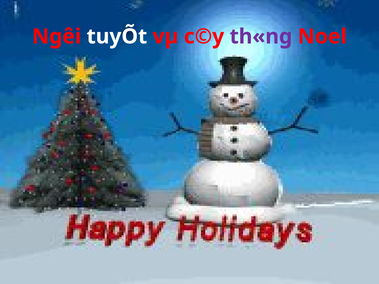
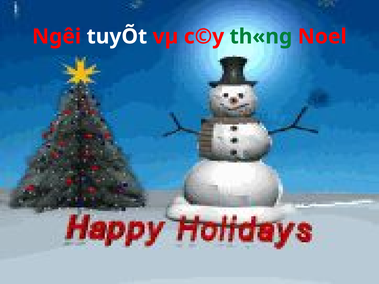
th«ng colour: purple -> green (261, 37)
